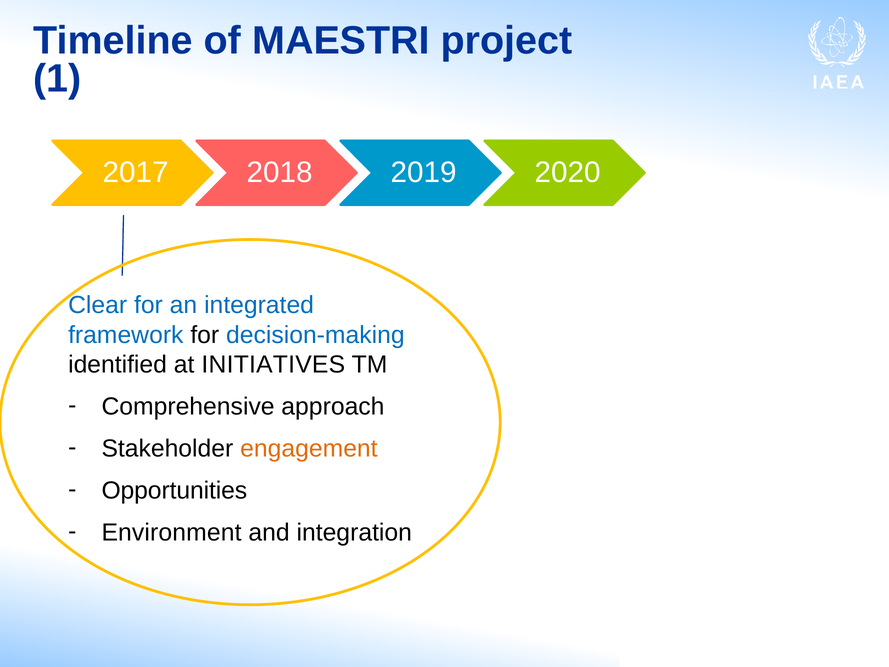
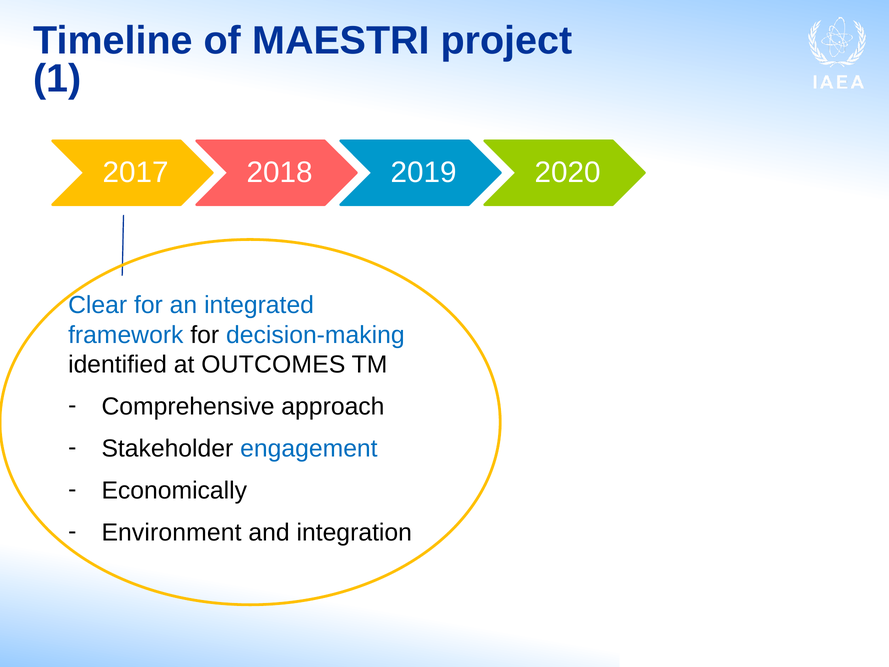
INITIATIVES: INITIATIVES -> OUTCOMES (273, 364)
engagement colour: orange -> blue (309, 448)
Opportunities: Opportunities -> Economically (174, 490)
